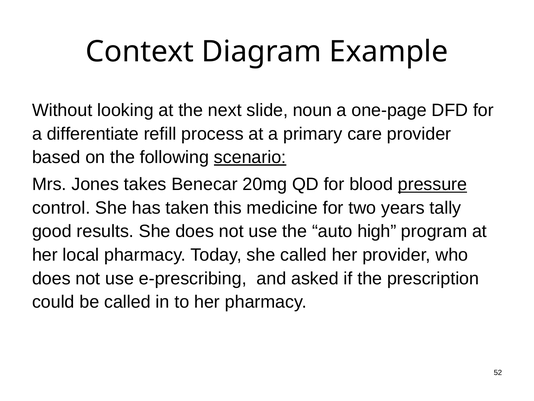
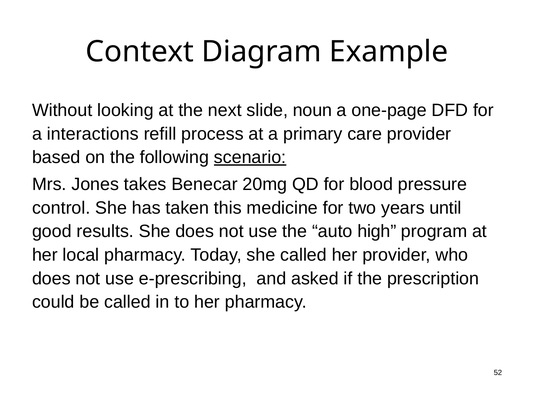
differentiate: differentiate -> interactions (93, 134)
pressure underline: present -> none (432, 184)
tally: tally -> until (445, 208)
